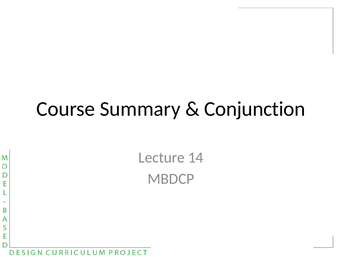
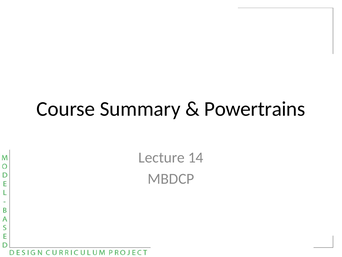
Conjunction: Conjunction -> Powertrains (255, 109)
